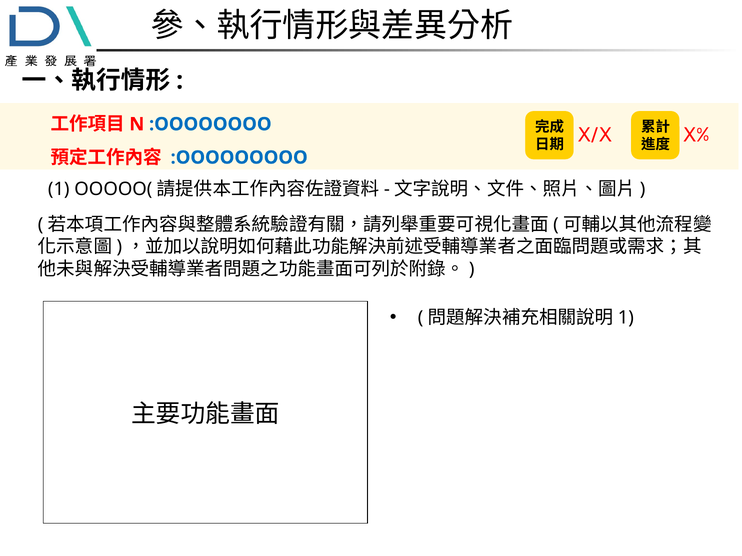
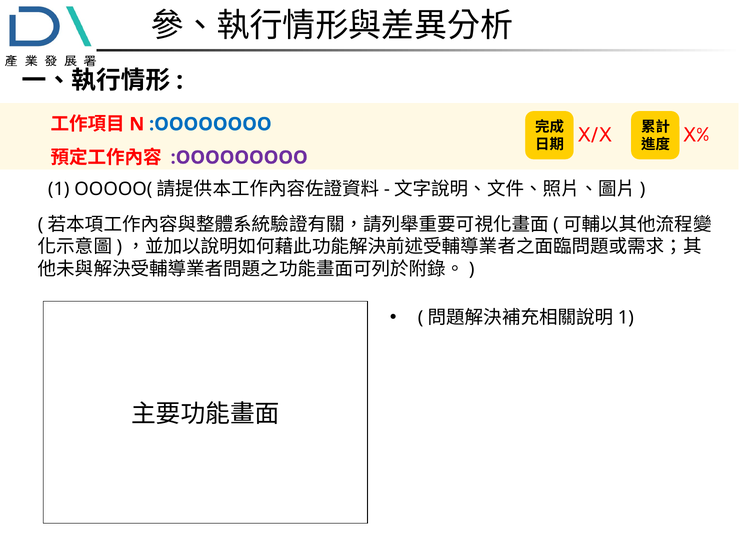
:OOOOOOOOO colour: blue -> purple (239, 158)
